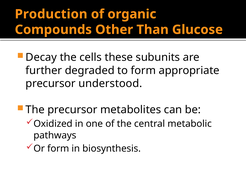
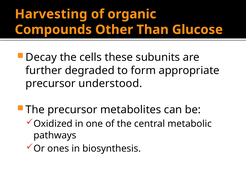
Production: Production -> Harvesting (51, 14)
Or form: form -> ones (58, 149)
